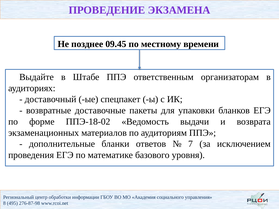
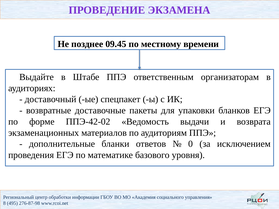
ППЭ-18-02: ППЭ-18-02 -> ППЭ-42-02 (88, 122)
7: 7 -> 0 (191, 144)
